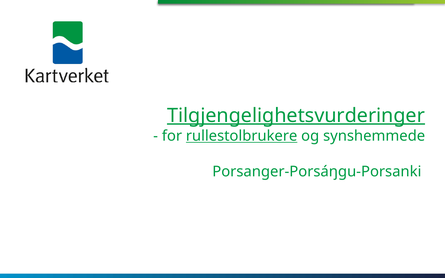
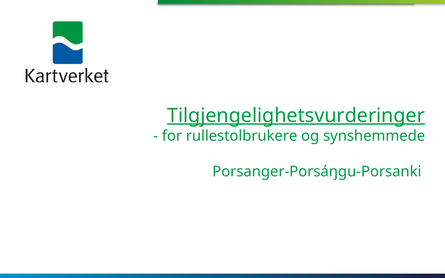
rullestolbrukere underline: present -> none (242, 136)
